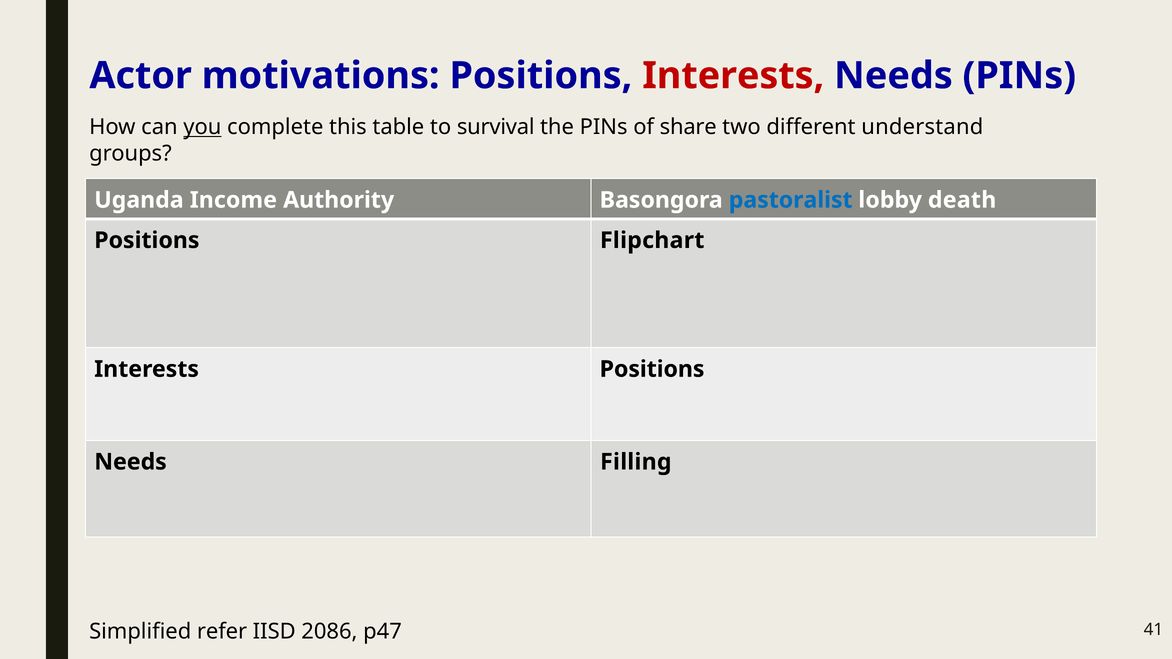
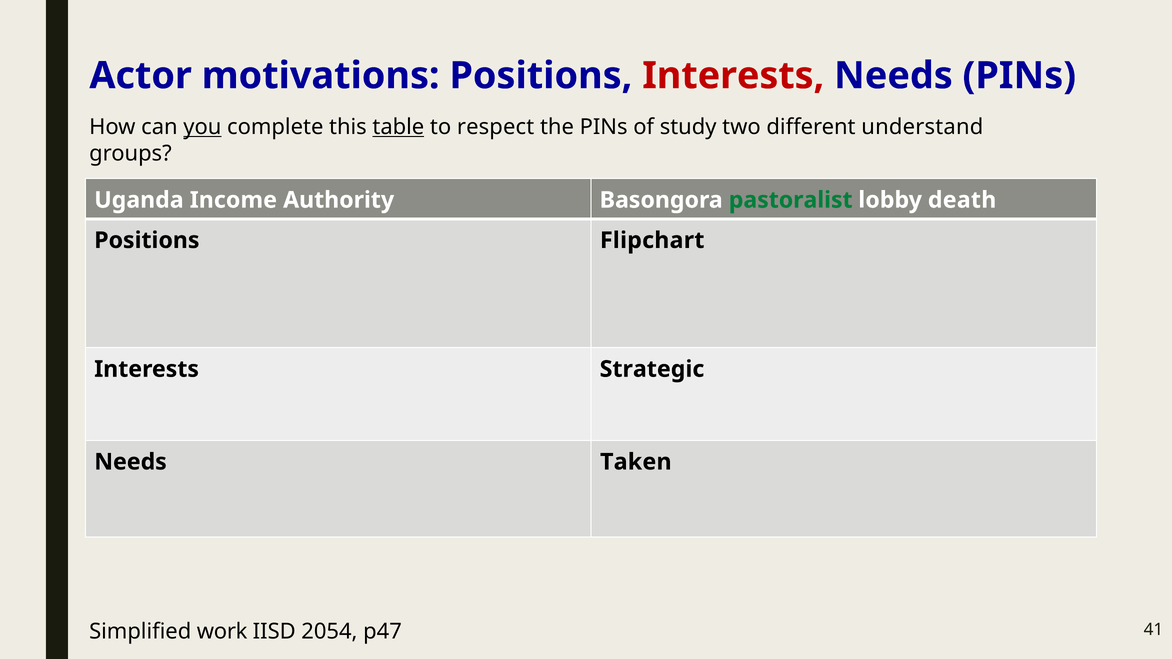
table underline: none -> present (398, 127)
survival: survival -> respect (496, 127)
share: share -> study (688, 127)
pastoralist colour: blue -> green (791, 200)
Interests Positions: Positions -> Strategic (652, 369)
Filling: Filling -> Taken (636, 462)
refer: refer -> work (222, 632)
2086: 2086 -> 2054 (329, 632)
